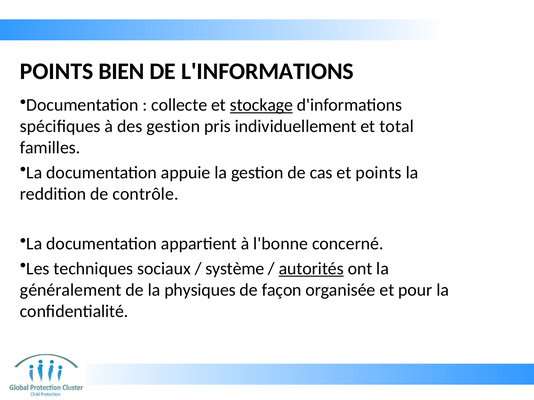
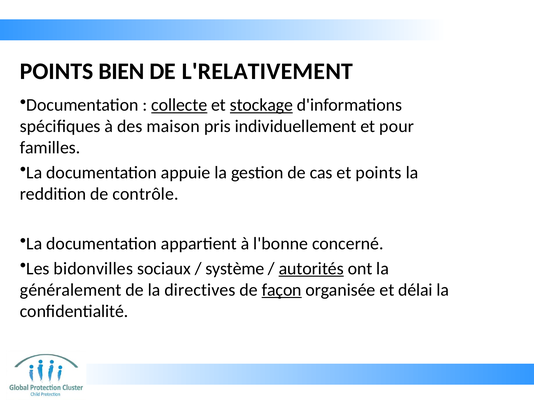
L'INFORMATIONS: L'INFORMATIONS -> L'RELATIVEMENT (267, 72)
collecte underline: none -> present (179, 105)
des gestion: gestion -> maison (173, 127)
total: total -> pour (397, 127)
techniques: techniques -> bidonvilles (93, 269)
physiques: physiques -> directives (200, 290)
façon underline: none -> present (282, 290)
pour: pour -> délai (415, 290)
